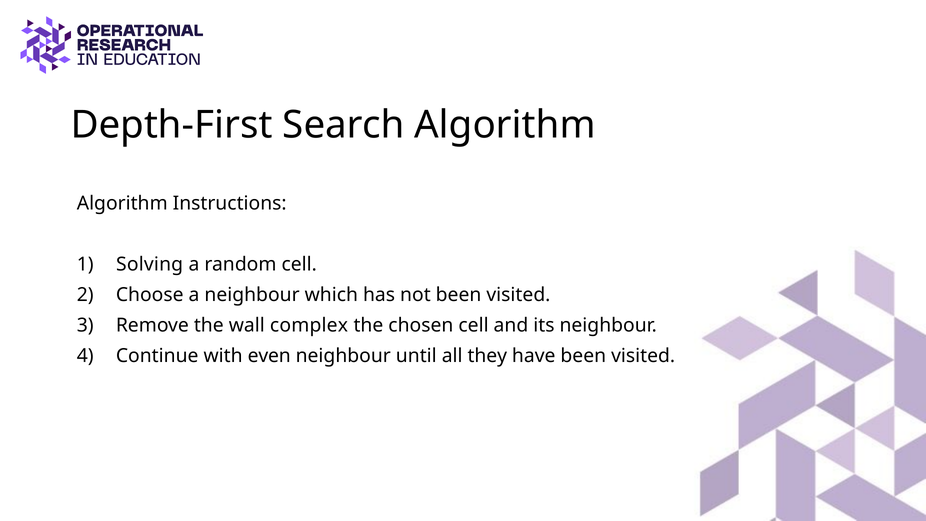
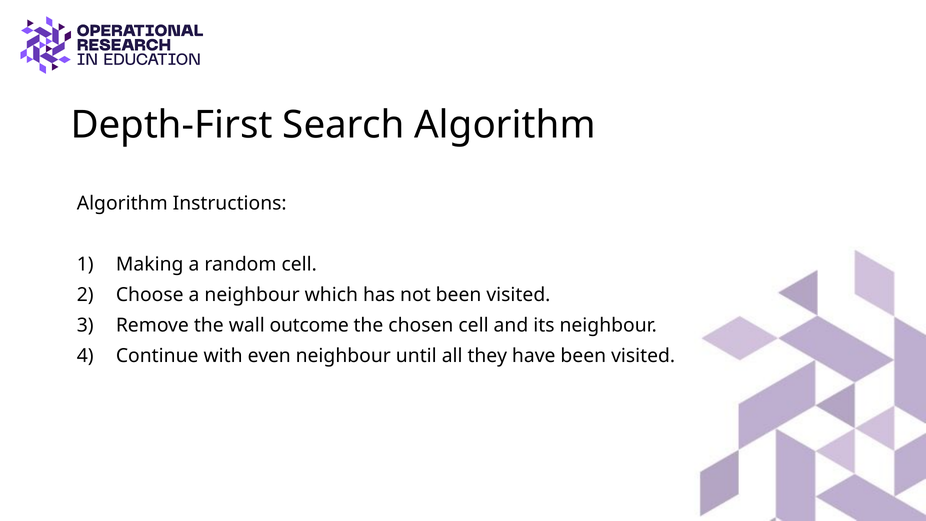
Solving: Solving -> Making (150, 265)
complex: complex -> outcome (309, 325)
